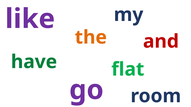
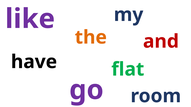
have colour: green -> black (34, 62)
